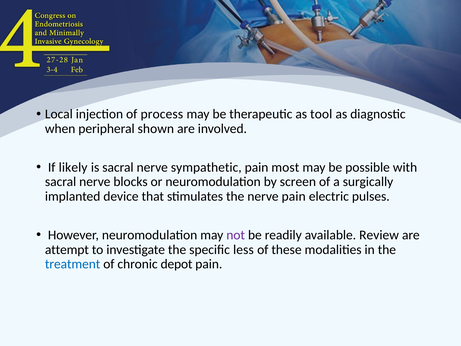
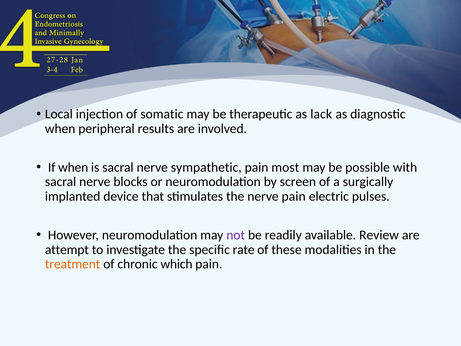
process: process -> somatic (162, 114)
tool: tool -> lack (321, 114)
shown: shown -> results (156, 129)
If likely: likely -> when (73, 167)
less: less -> rate (244, 249)
treatment colour: blue -> orange (73, 264)
depot: depot -> which (177, 264)
